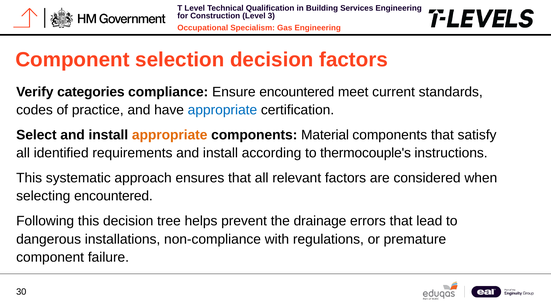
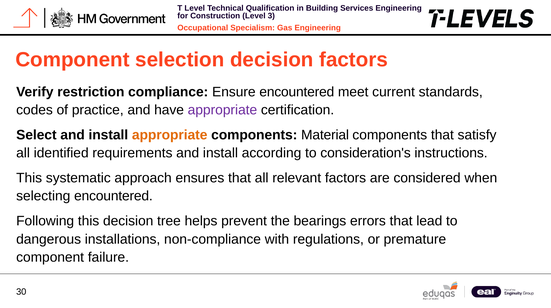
categories: categories -> restriction (91, 92)
appropriate colour: blue -> purple (222, 110)
thermocouple's: thermocouple's -> consideration's (366, 153)
drainage: drainage -> bearings (320, 221)
